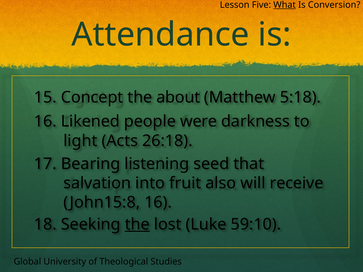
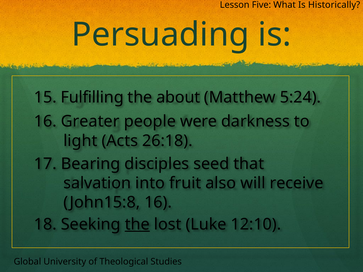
What underline: present -> none (285, 5)
Conversion: Conversion -> Historically (334, 5)
Attendance: Attendance -> Persuading (160, 35)
Concept: Concept -> Fulfilling (92, 97)
5:18: 5:18 -> 5:24 (300, 97)
Likened: Likened -> Greater (90, 122)
listening: listening -> disciples (157, 164)
59:10: 59:10 -> 12:10 (256, 224)
